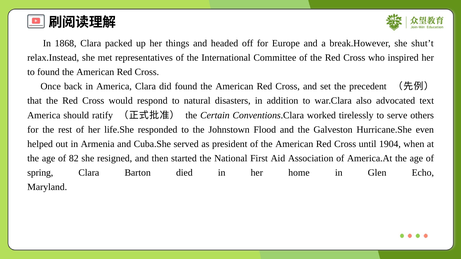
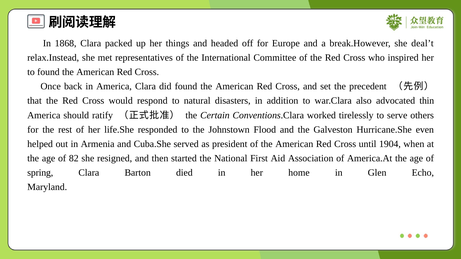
shut’t: shut’t -> deal’t (422, 43)
text: text -> thin (427, 101)
